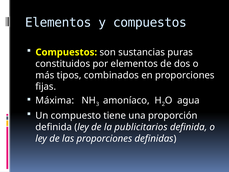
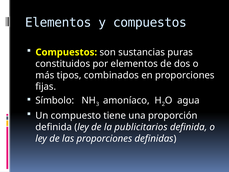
Máxima: Máxima -> Símbolo (55, 100)
